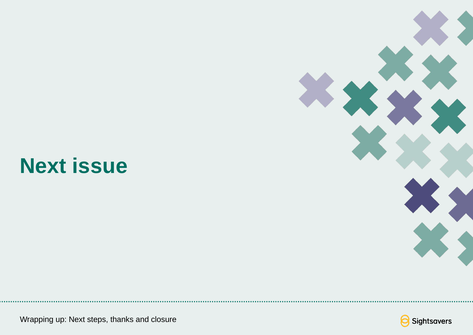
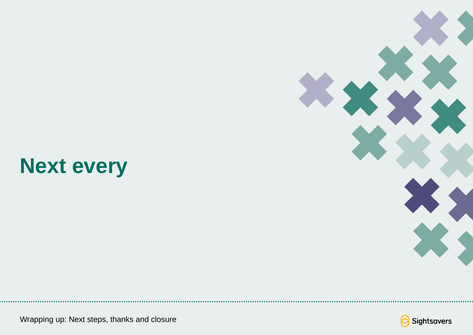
issue: issue -> every (100, 166)
